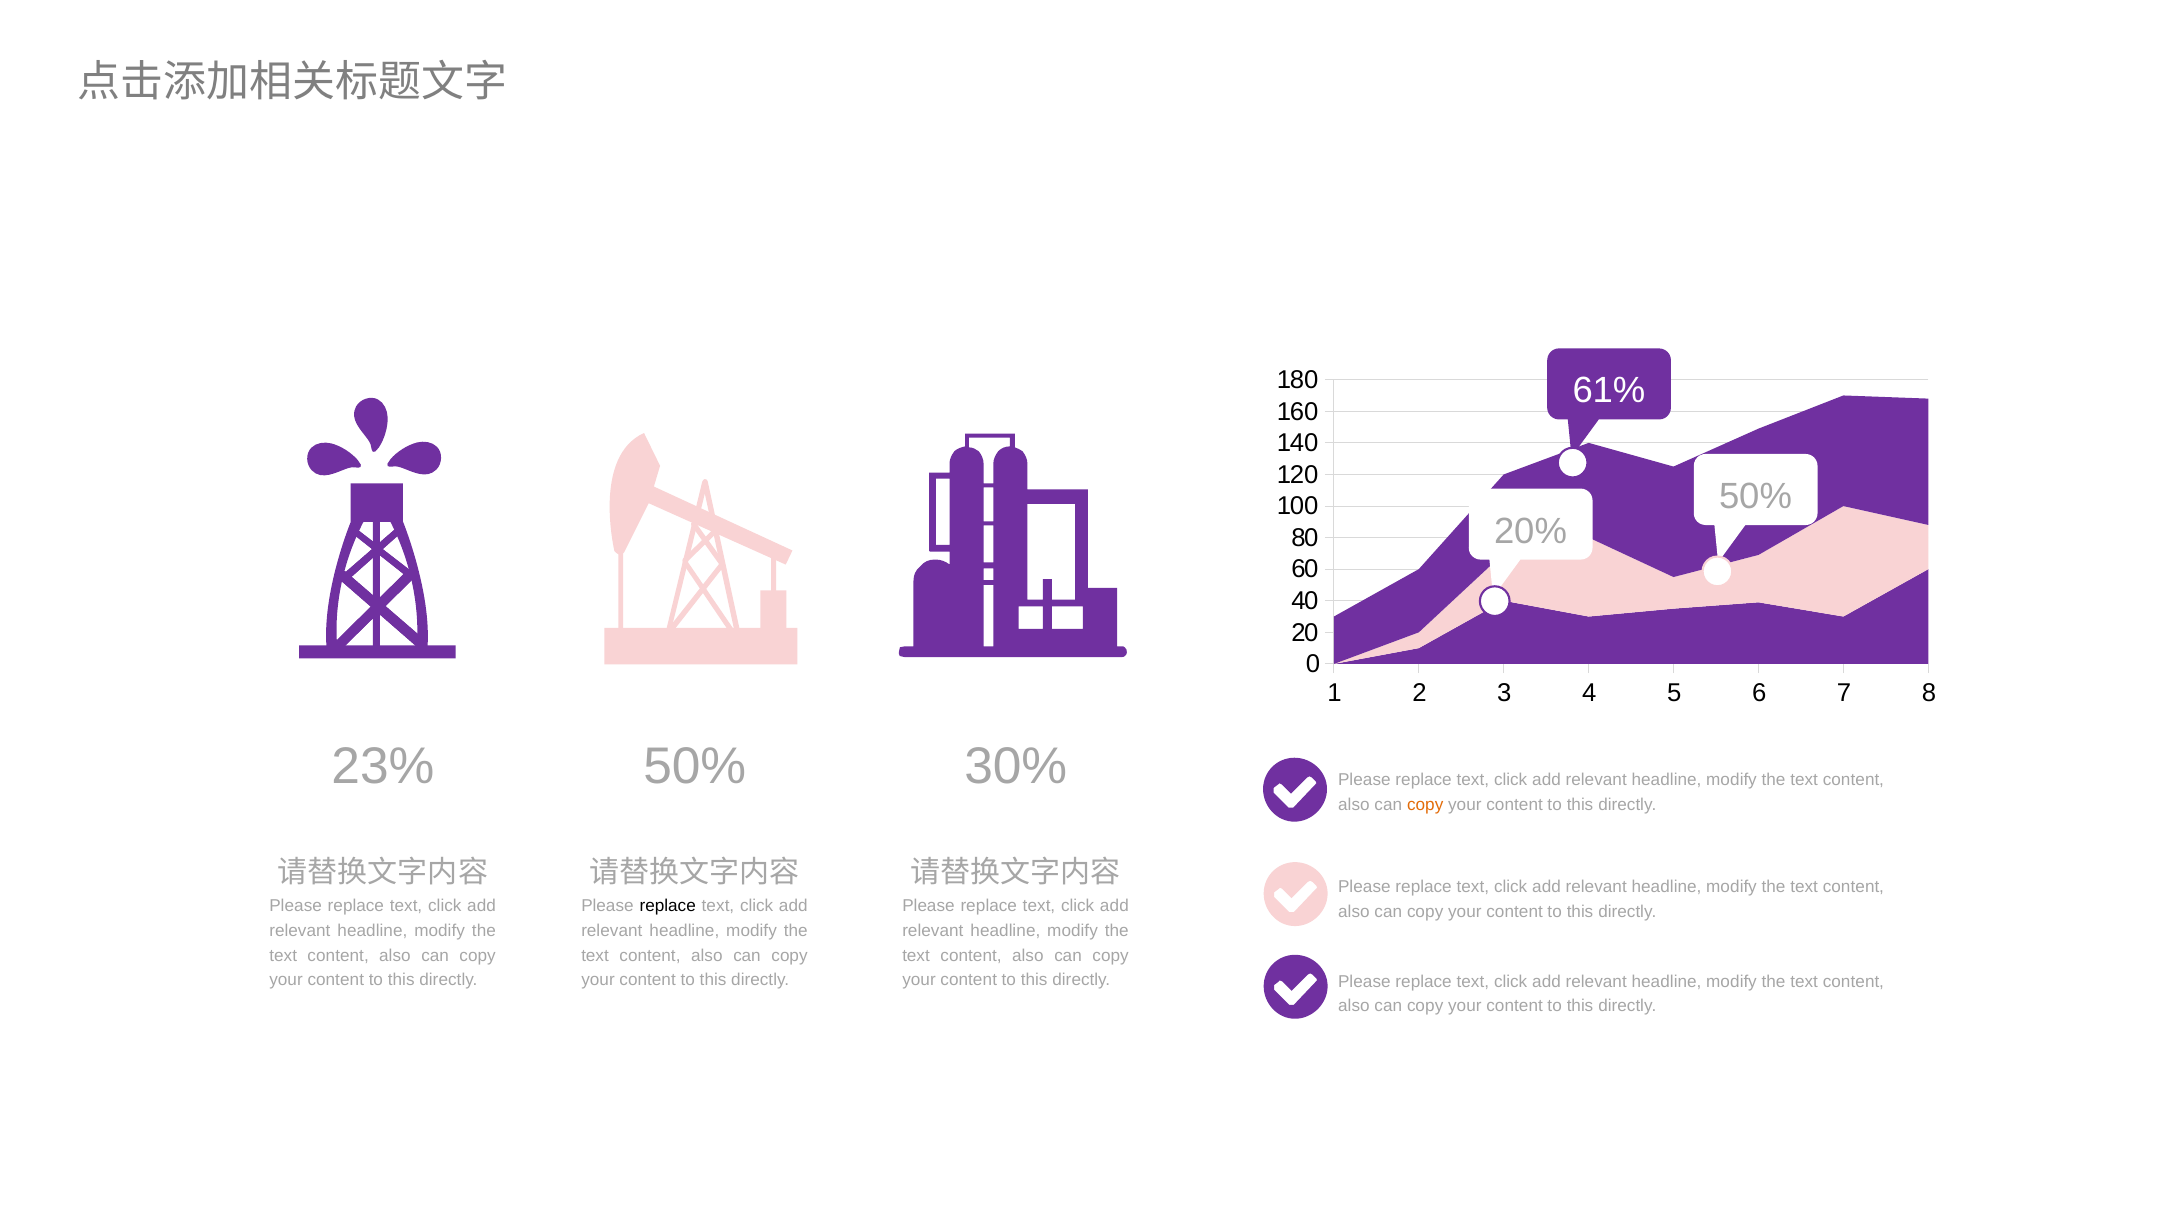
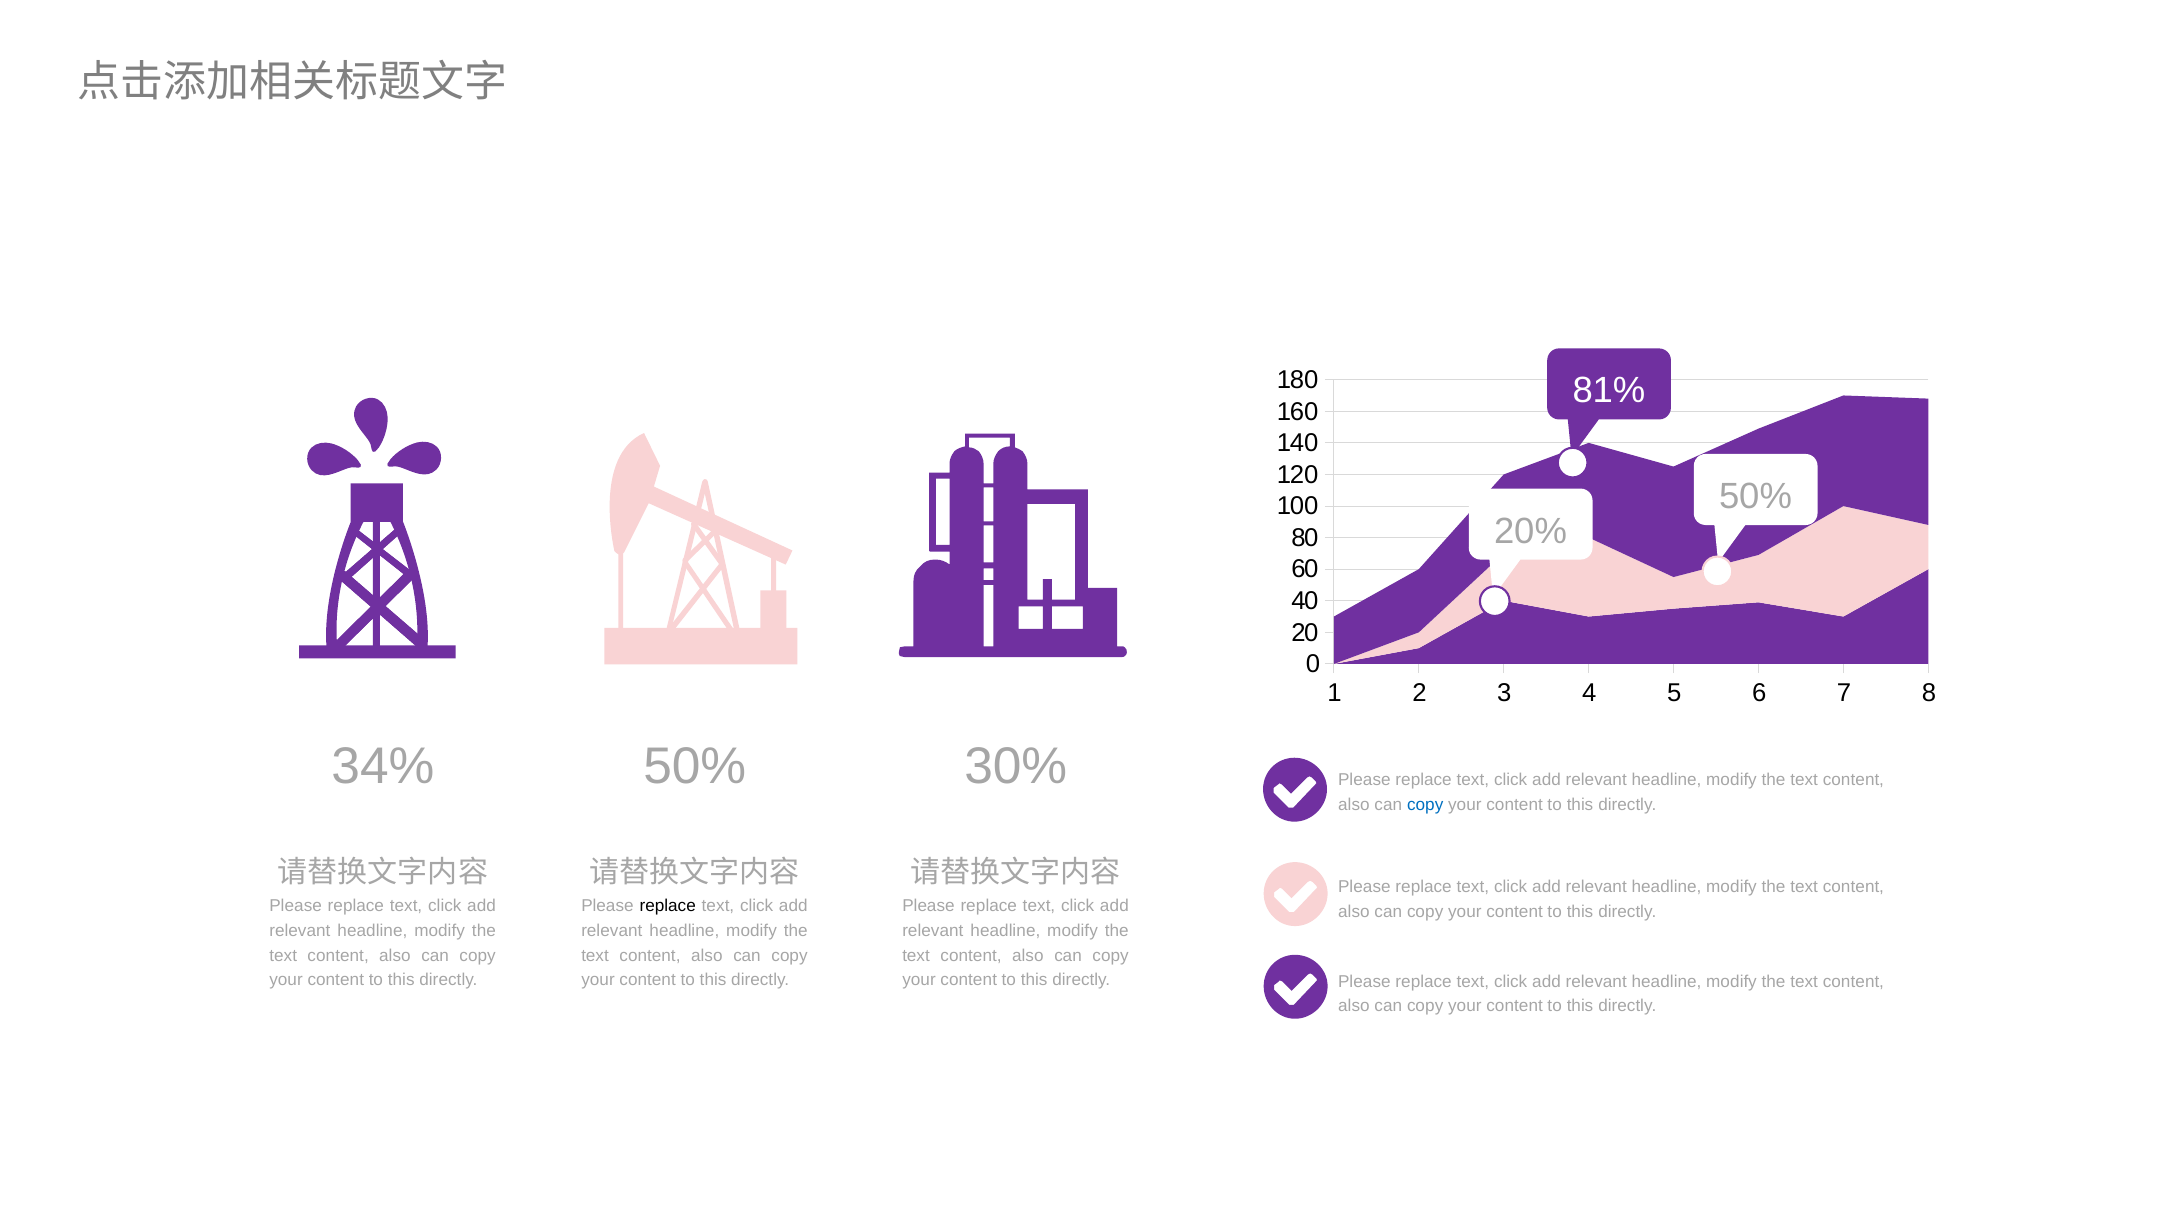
61%: 61% -> 81% (1609, 391)
23%: 23% -> 34% (383, 767)
copy colour: orange -> blue (1425, 805)
